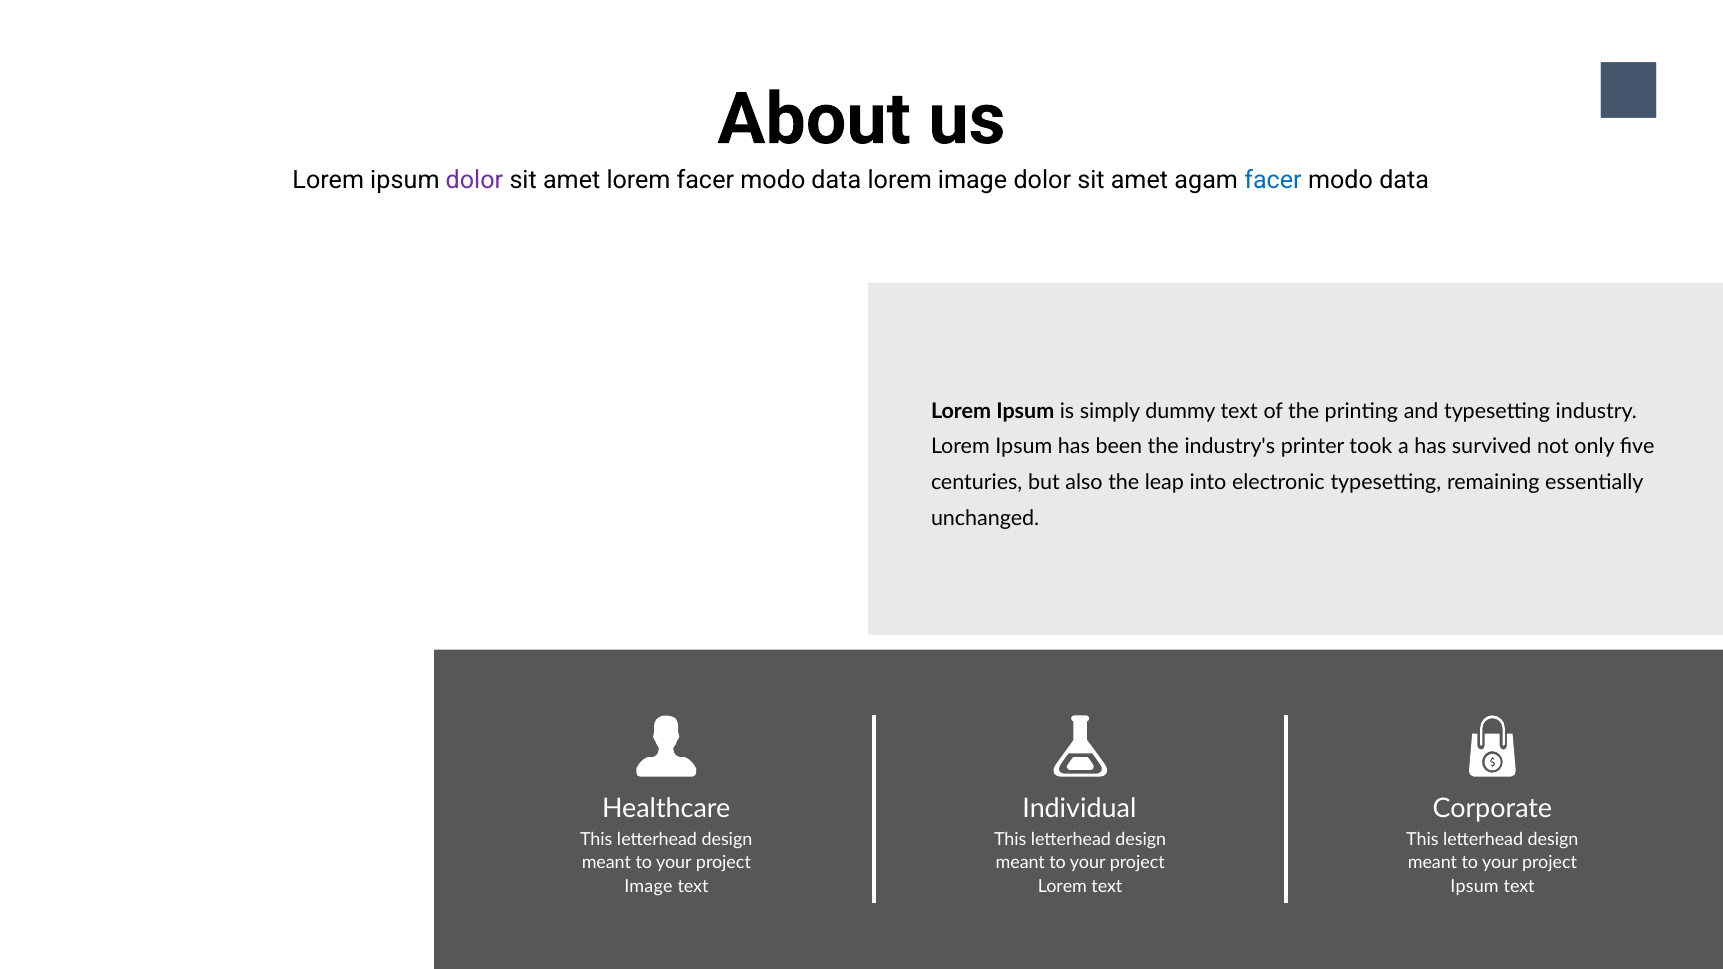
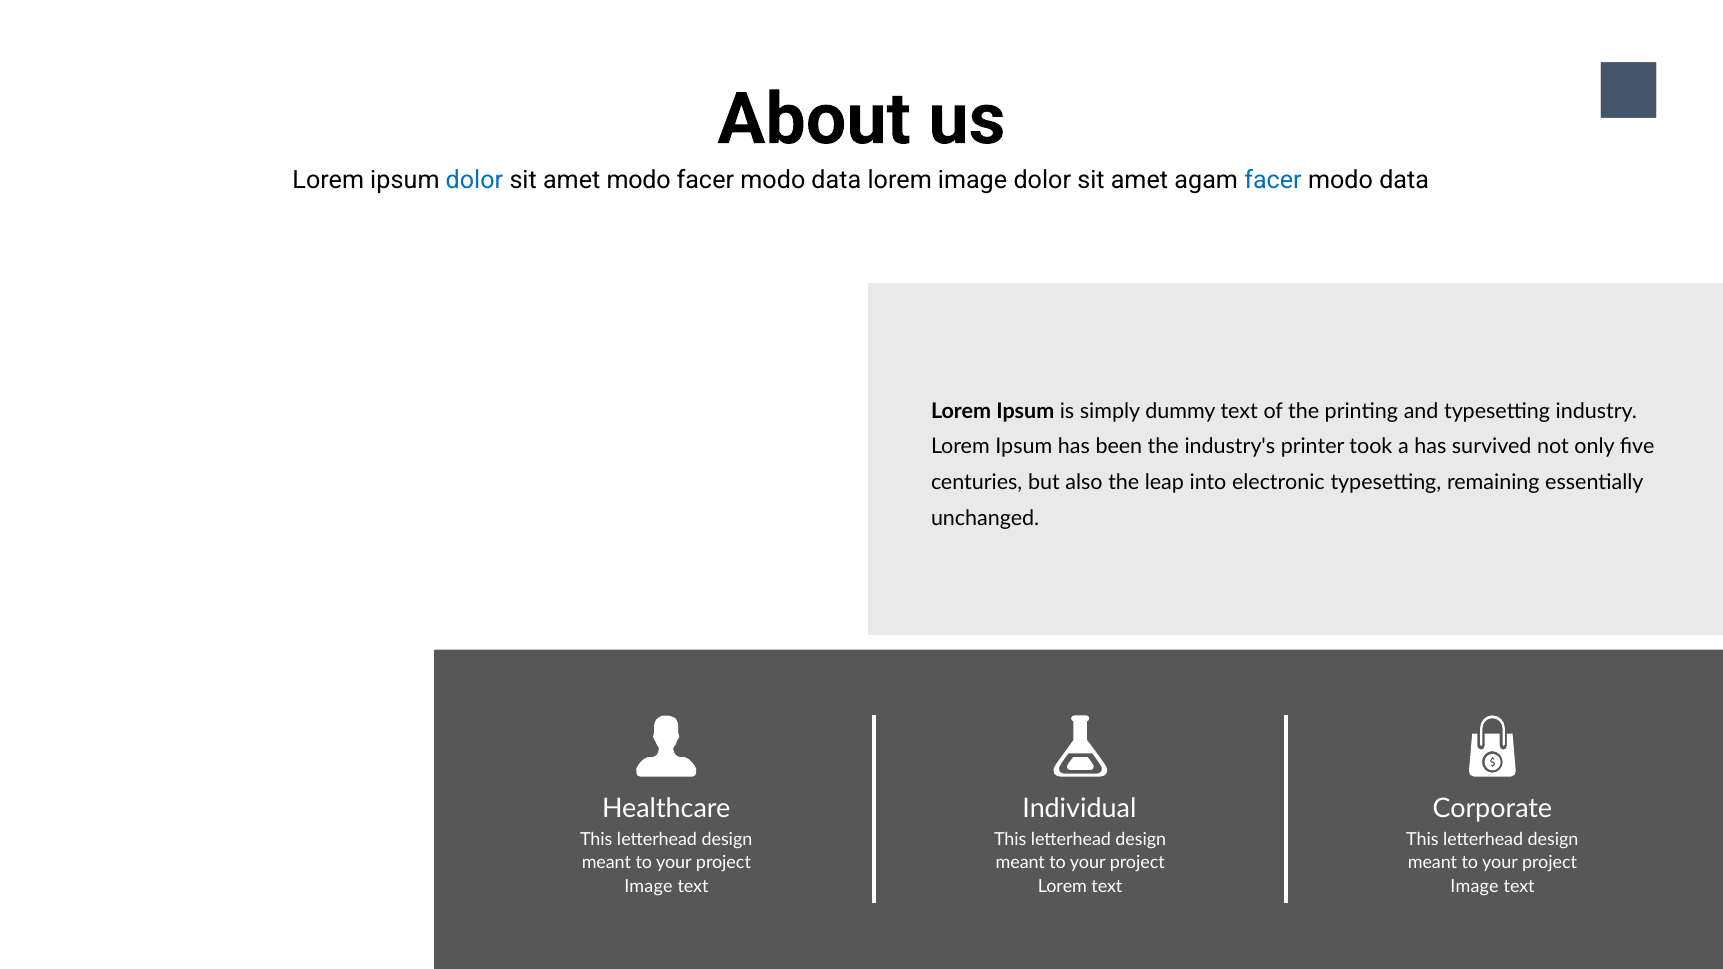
dolor colour: purple -> blue (474, 180)
amet lorem: lorem -> modo (639, 180)
Ipsum: Ipsum -> Image (1475, 886)
